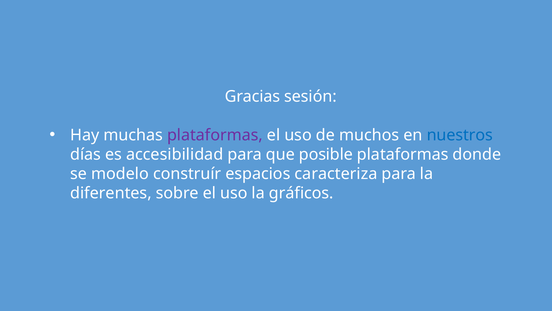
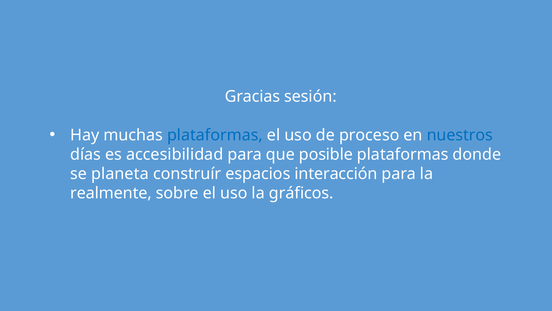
plataformas colour: purple -> blue (215, 135)
muchos: muchos -> proceso (369, 135)
modelo: modelo -> planeta (120, 174)
caracteriza: caracteriza -> interacción (336, 174)
diferentes: diferentes -> realmente (111, 193)
